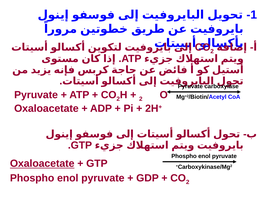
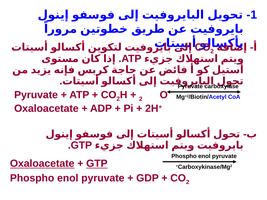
GTP underline: none -> present (97, 164)
